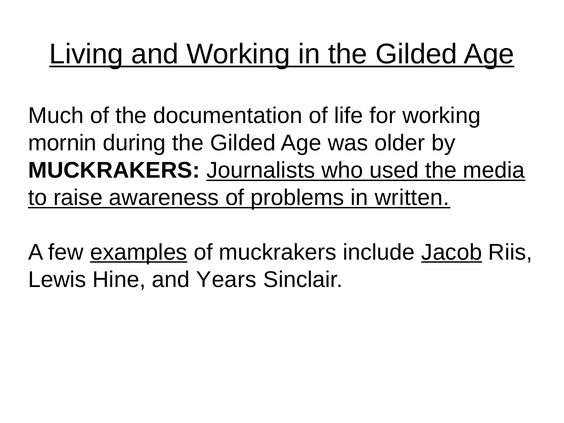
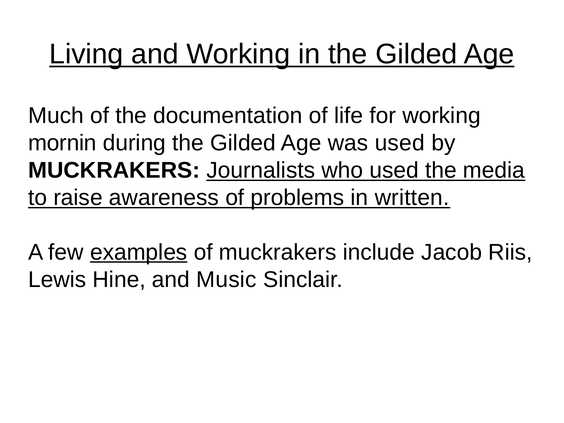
was older: older -> used (400, 143)
Jacob underline: present -> none (452, 252)
Years: Years -> Music (226, 279)
